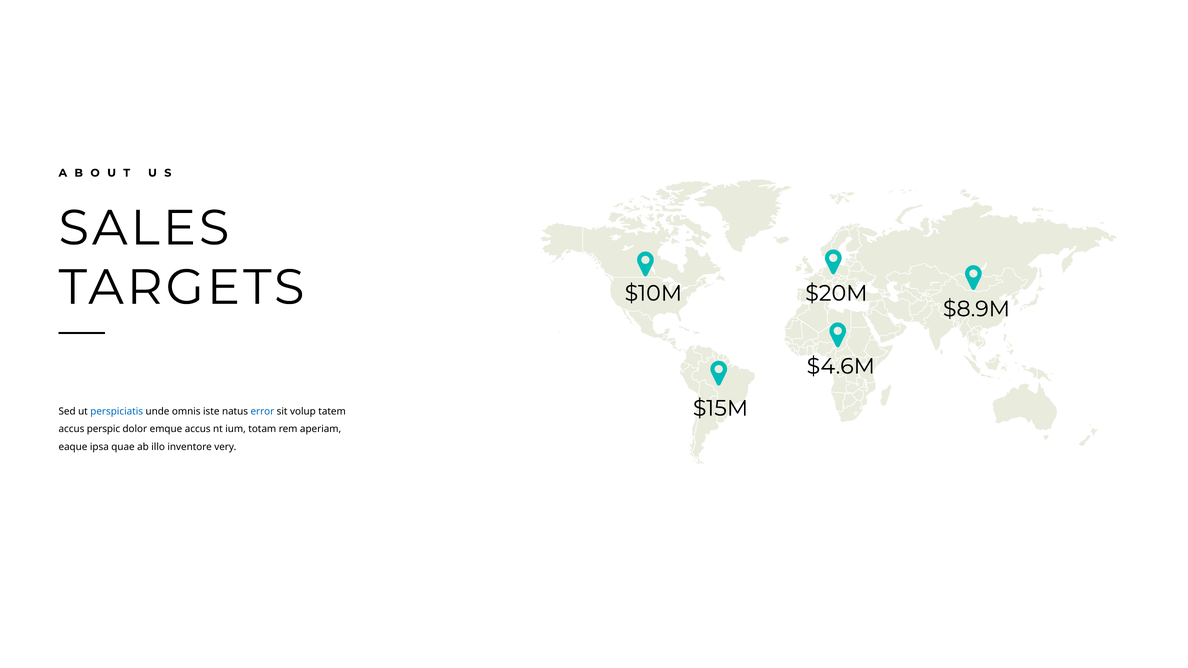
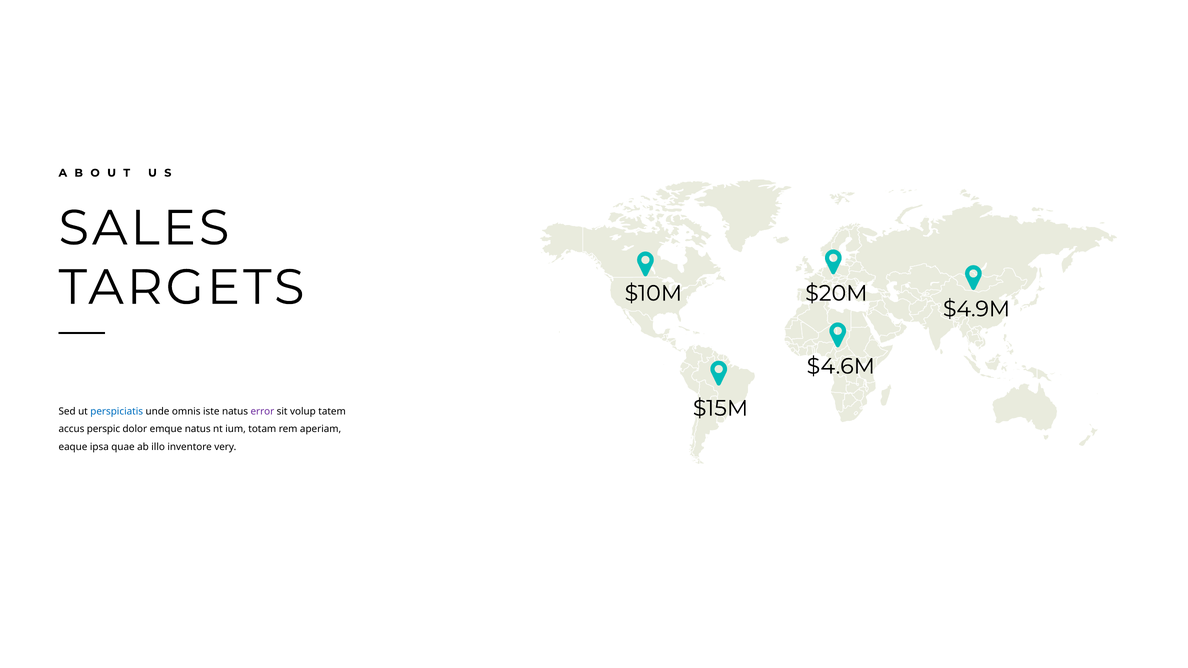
$8.9M: $8.9M -> $4.9M (976, 309)
error colour: blue -> purple (262, 412)
emque accus: accus -> natus (198, 429)
